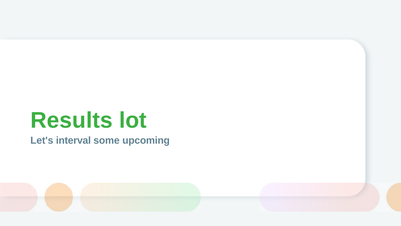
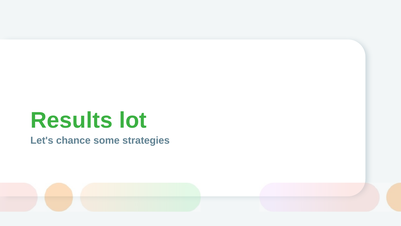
interval: interval -> chance (73, 140)
upcoming: upcoming -> strategies (146, 140)
